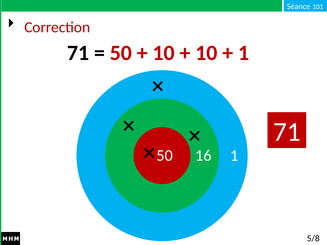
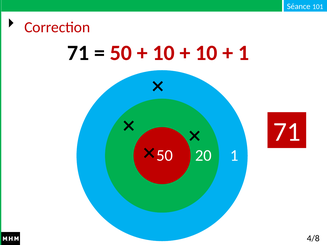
16: 16 -> 20 (203, 156)
5/8: 5/8 -> 4/8 (313, 239)
